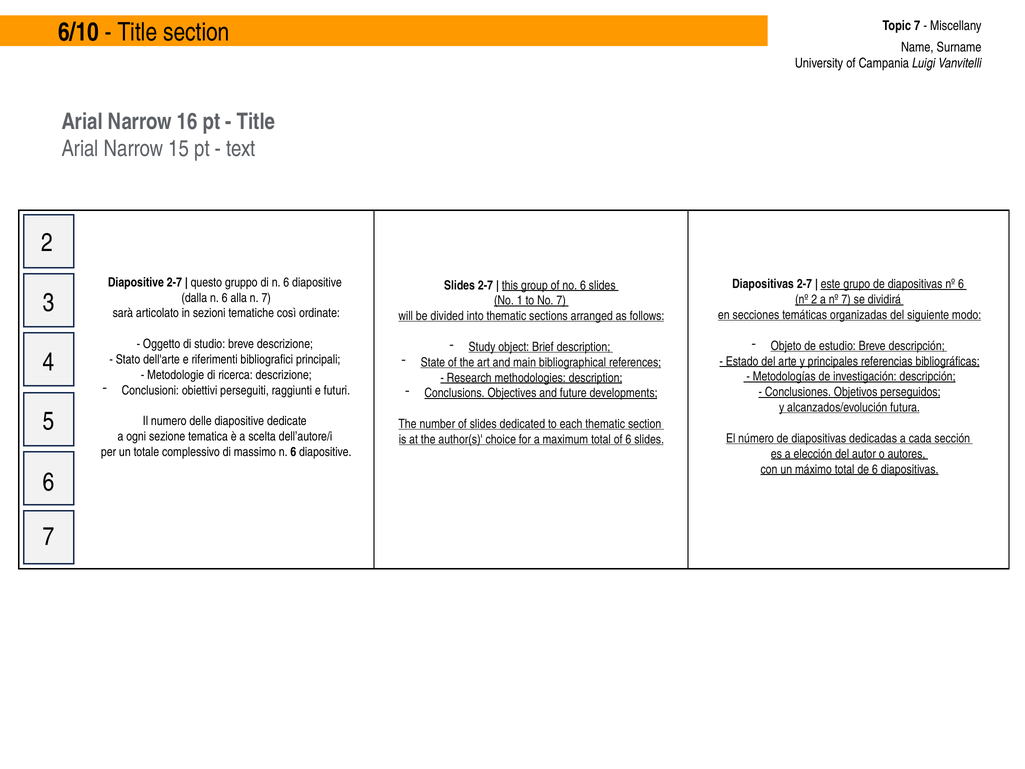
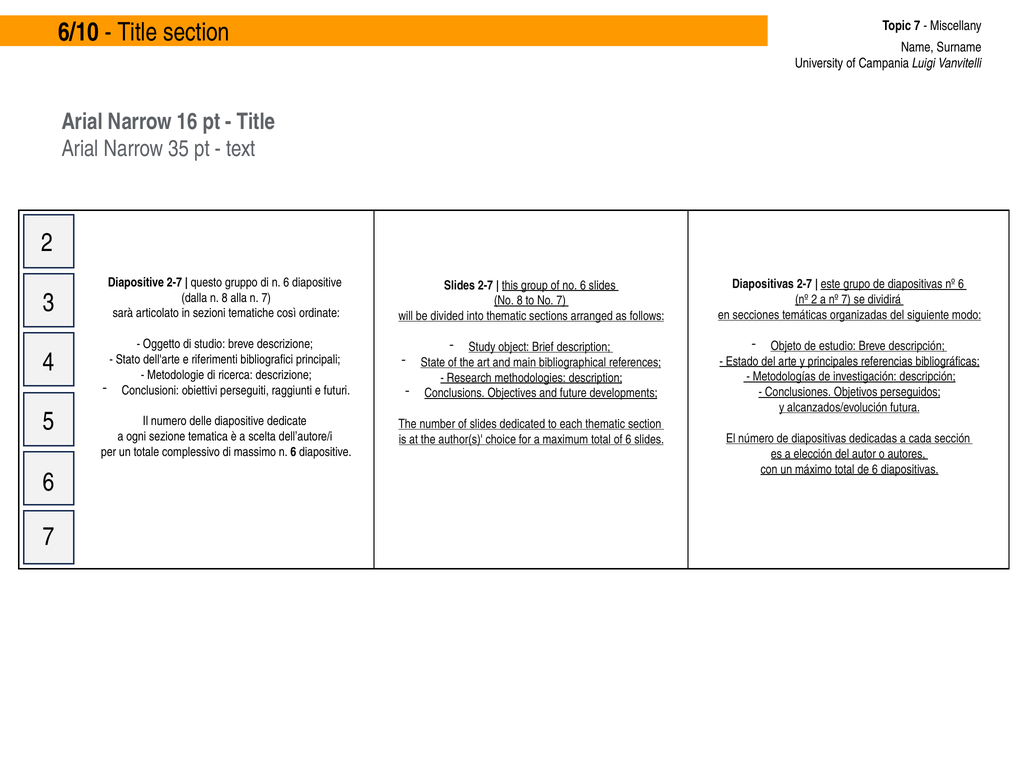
15: 15 -> 35 (179, 149)
dalla n 6: 6 -> 8 (225, 298)
No 1: 1 -> 8 (520, 301)
